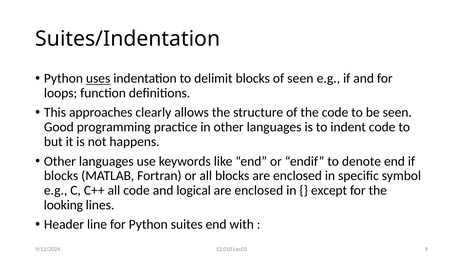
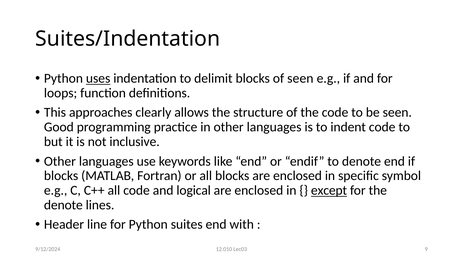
happens: happens -> inclusive (135, 141)
except underline: none -> present (329, 190)
looking: looking -> denote (63, 205)
